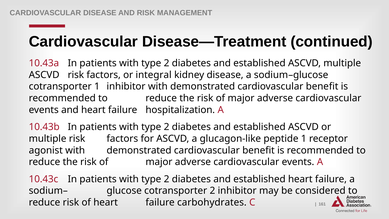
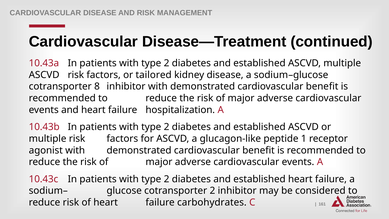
integral: integral -> tailored (154, 75)
cotransporter 1: 1 -> 8 (97, 86)
